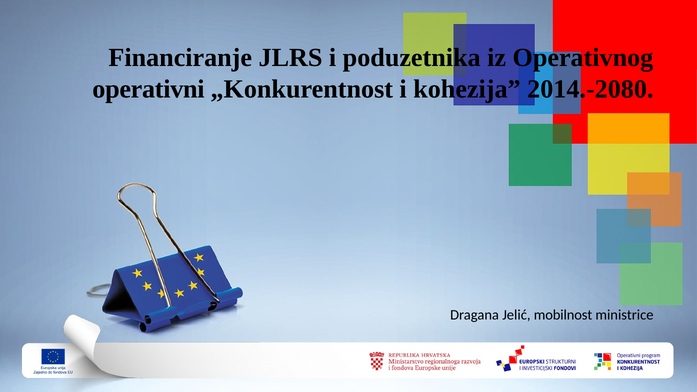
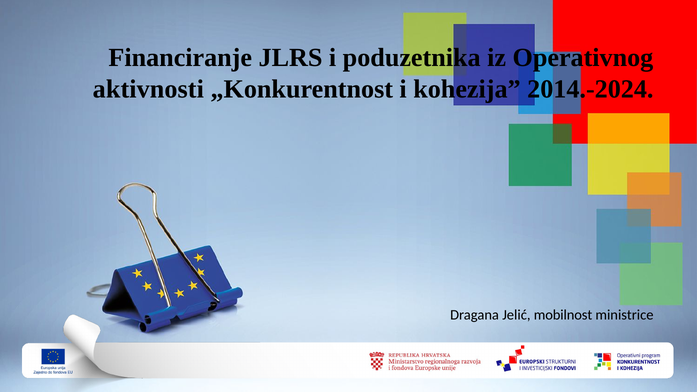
operativni: operativni -> aktivnosti (148, 89)
2014.-2080: 2014.-2080 -> 2014.-2024 (590, 89)
